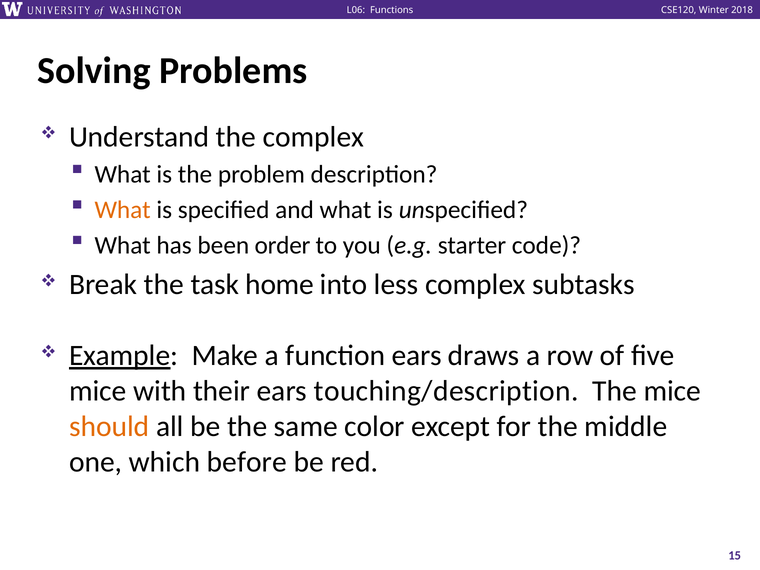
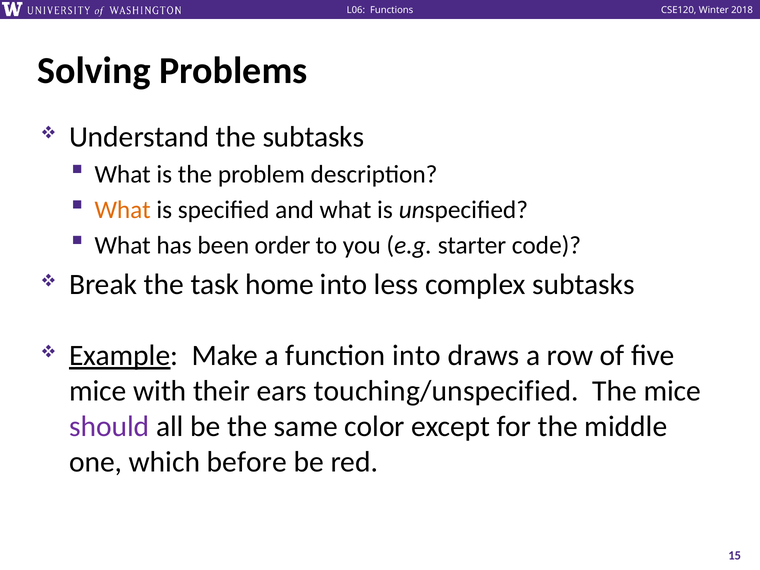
the complex: complex -> subtasks (313, 137)
function ears: ears -> into (417, 356)
touching/description: touching/description -> touching/unspecified (446, 391)
should colour: orange -> purple (109, 427)
